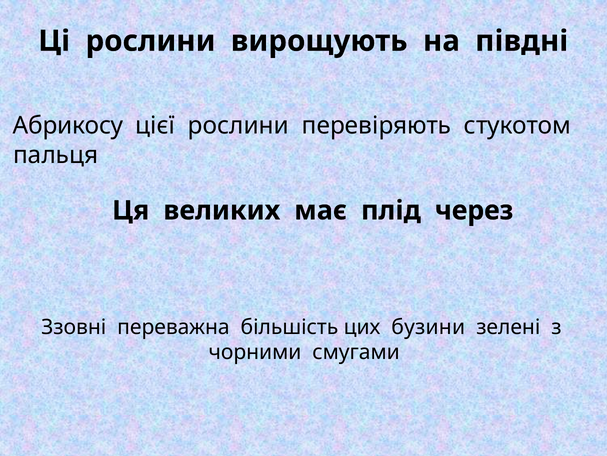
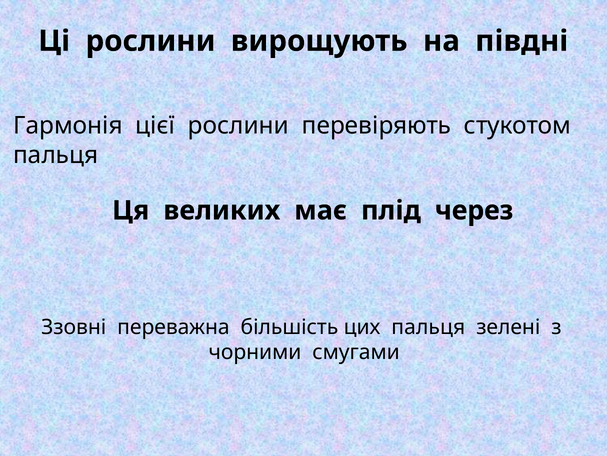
Абрикосу: Абрикосу -> Гармонія (68, 126)
цих бузини: бузини -> пальця (428, 327)
